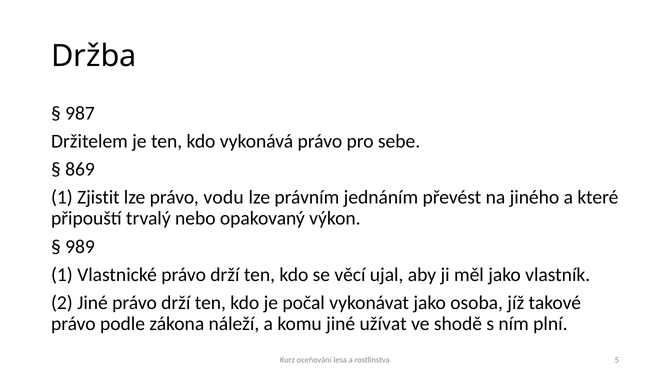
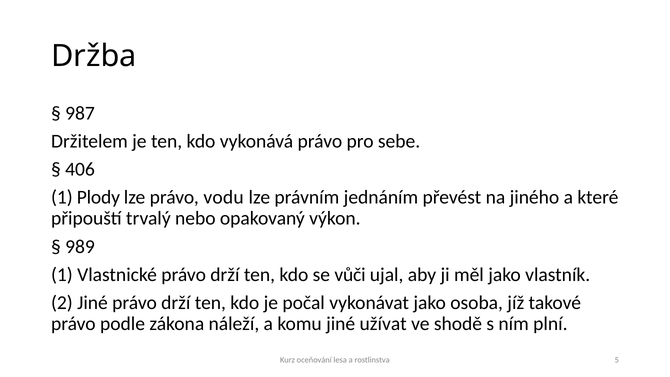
869: 869 -> 406 (80, 169)
Zjistit: Zjistit -> Plody (98, 197)
věcí: věcí -> vůči (350, 275)
